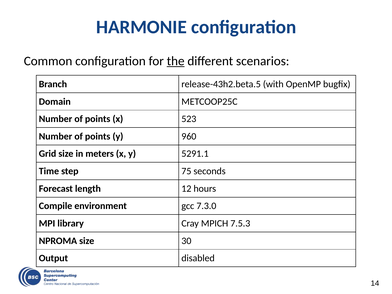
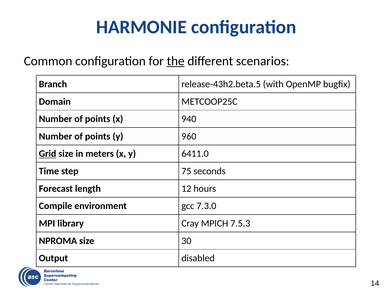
523: 523 -> 940 (189, 119)
Grid underline: none -> present (48, 154)
5291.1: 5291.1 -> 6411.0 (195, 154)
